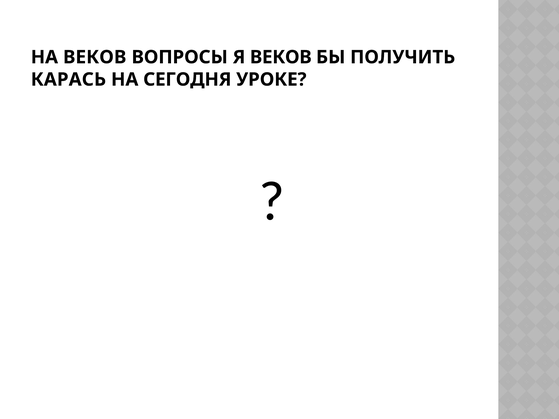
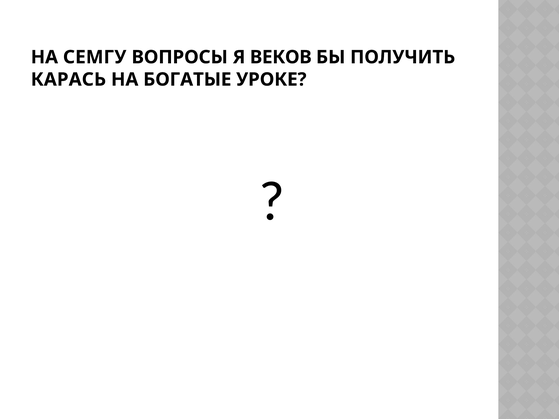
НА ВЕКОВ: ВЕКОВ -> СЕМГУ (95, 57)
СЕГОДНЯ: СЕГОДНЯ -> БОГАТЫЕ (187, 80)
